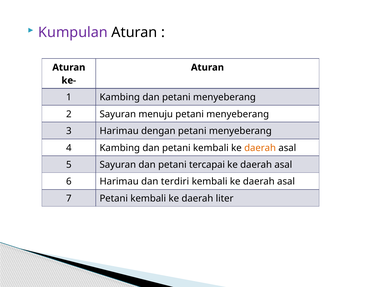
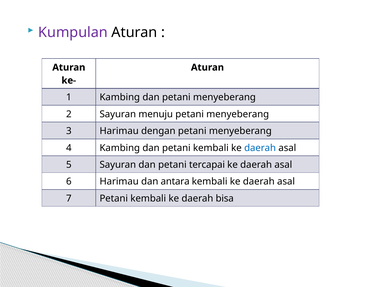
daerah colour: orange -> blue (260, 148)
terdiri: terdiri -> antara (175, 182)
liter: liter -> bisa (225, 199)
